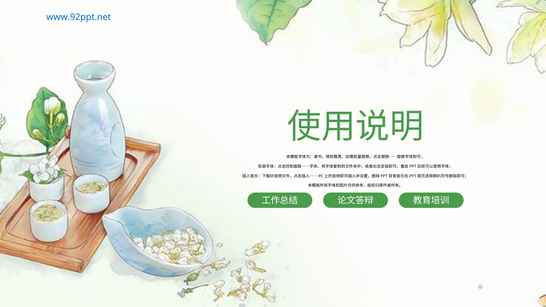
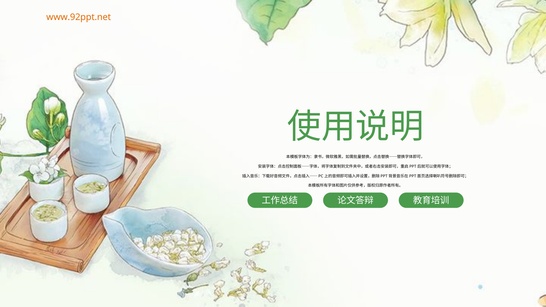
www.92ppt.net colour: blue -> orange (79, 17)
